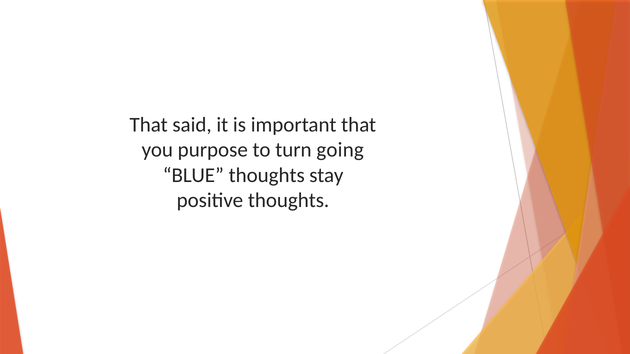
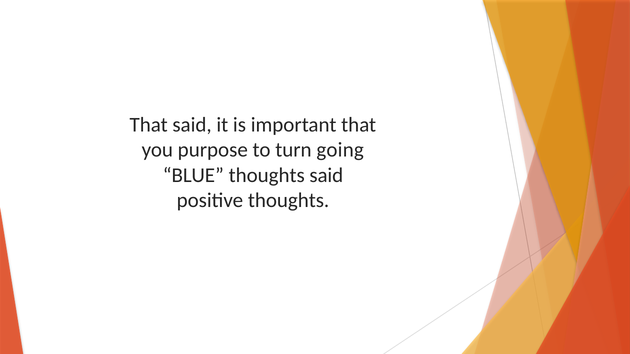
thoughts stay: stay -> said (326, 175)
